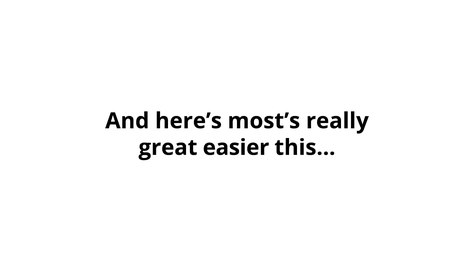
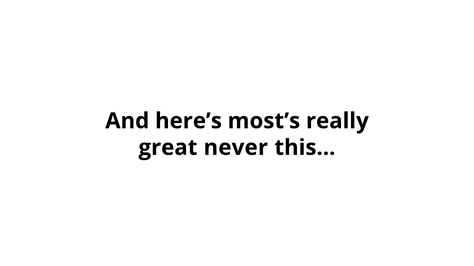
easier: easier -> never (236, 148)
